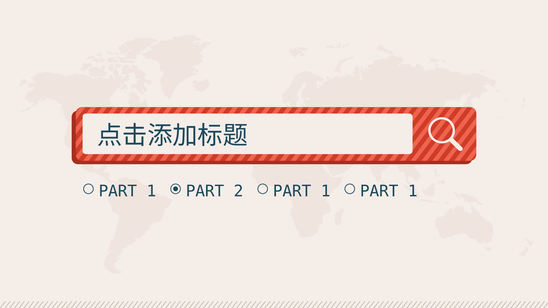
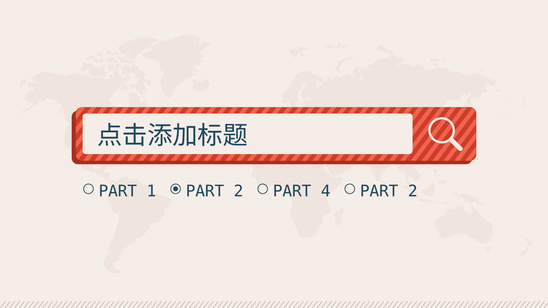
2 PART 1: 1 -> 4 (326, 191)
1: 1 -> 2 (413, 191)
